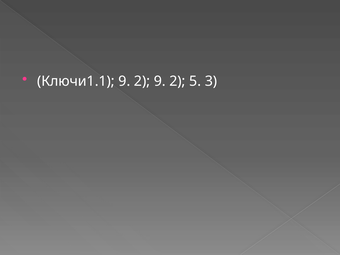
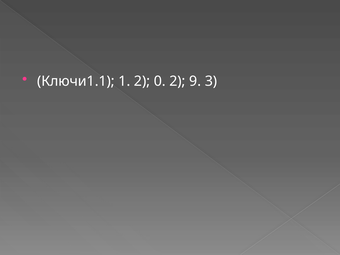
Ключи1.1 9: 9 -> 1 (124, 81)
2 9: 9 -> 0 (160, 81)
5: 5 -> 9 (195, 81)
